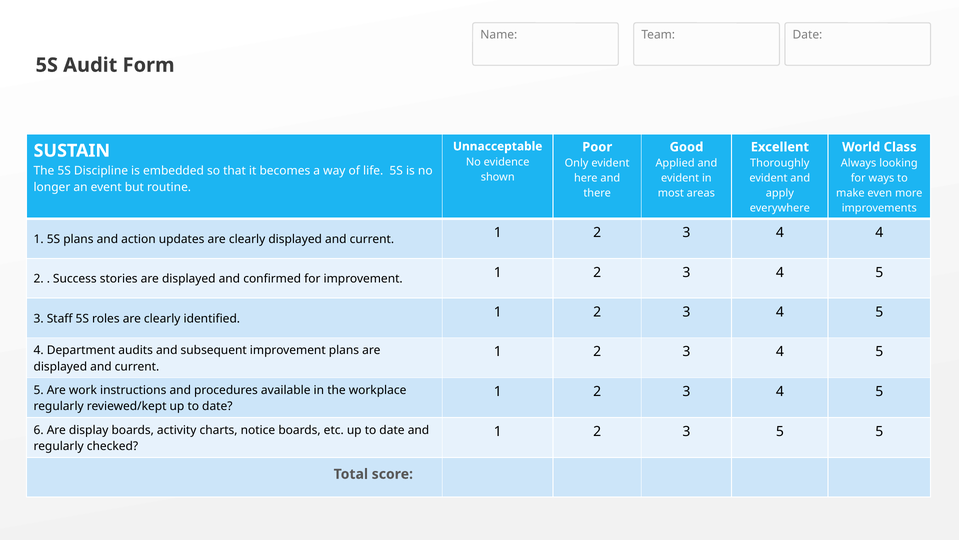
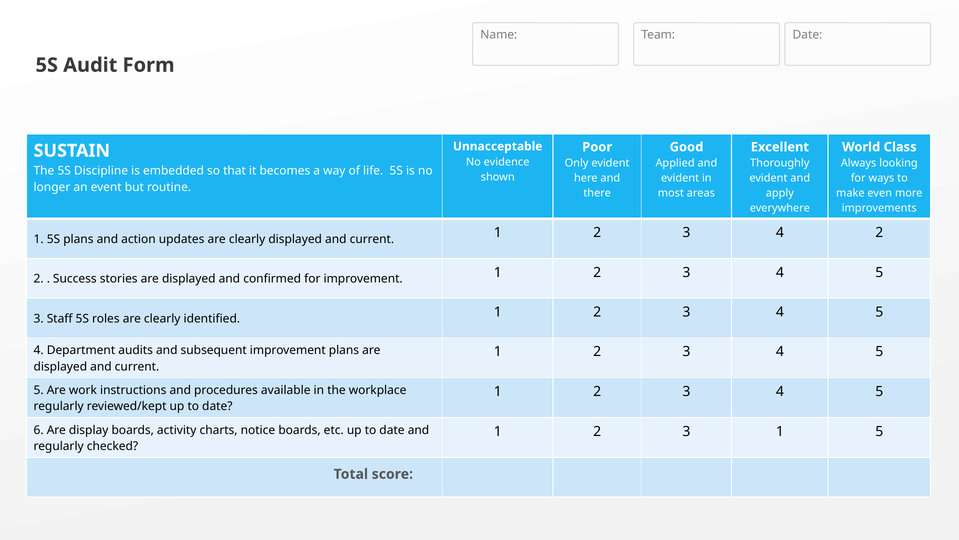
4 4: 4 -> 2 (879, 232)
3 5: 5 -> 1 (780, 431)
